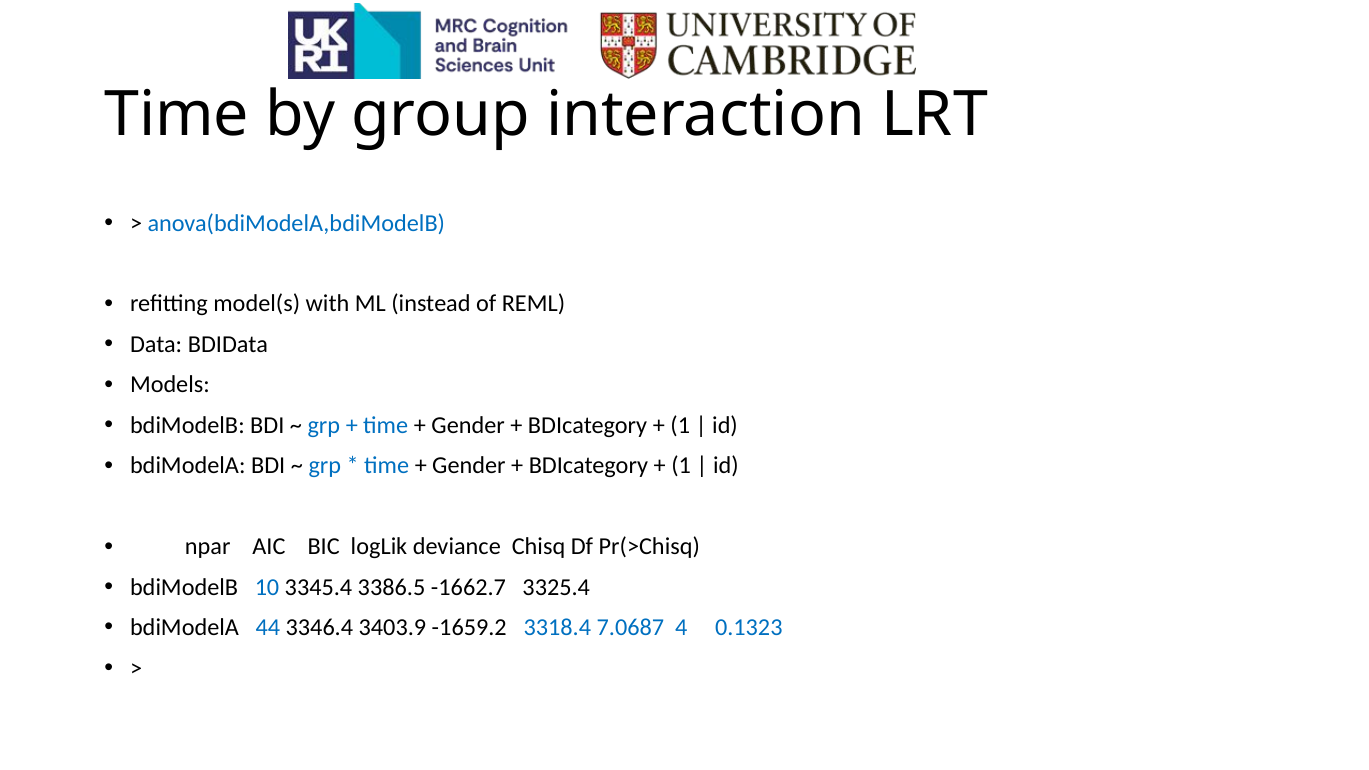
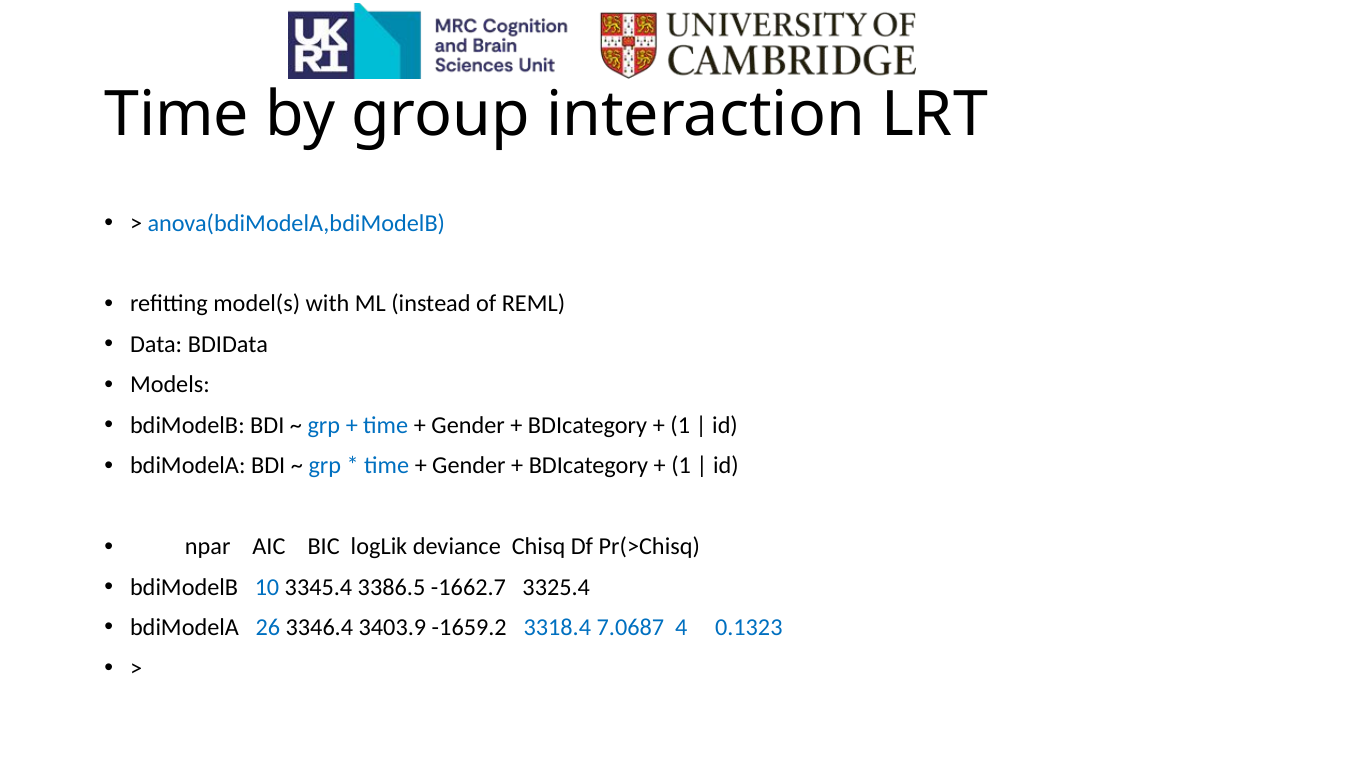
44: 44 -> 26 (268, 628)
